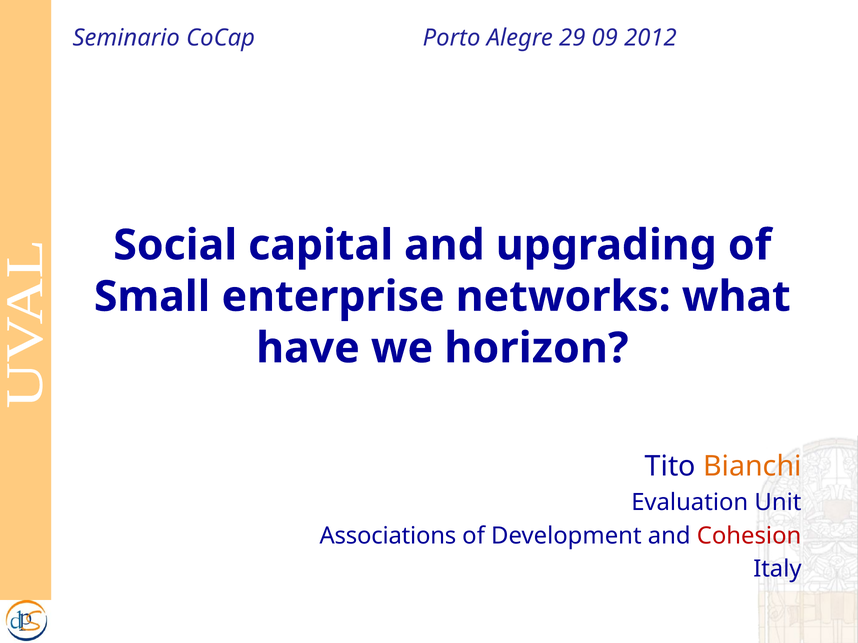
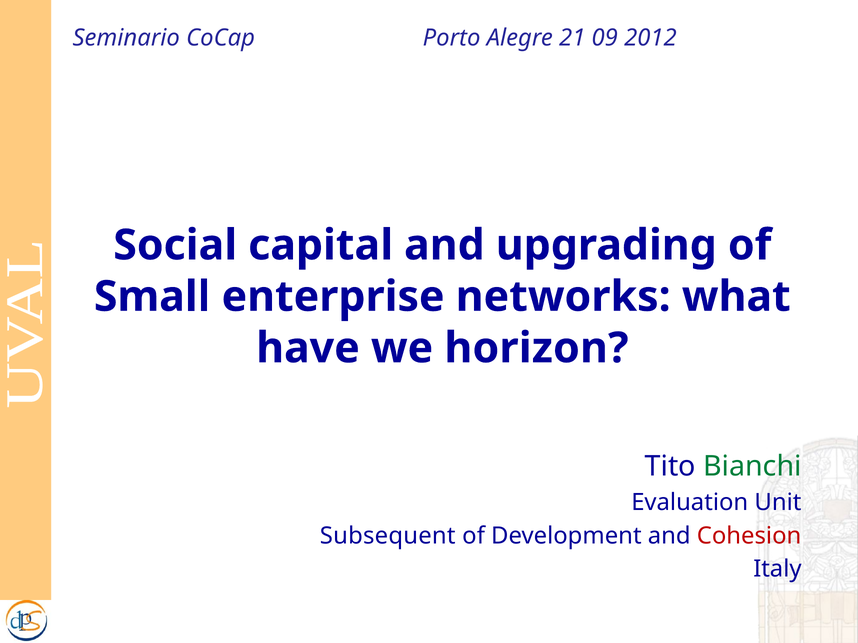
29: 29 -> 21 (572, 38)
Bianchi colour: orange -> green (752, 467)
Associations: Associations -> Subsequent (388, 536)
